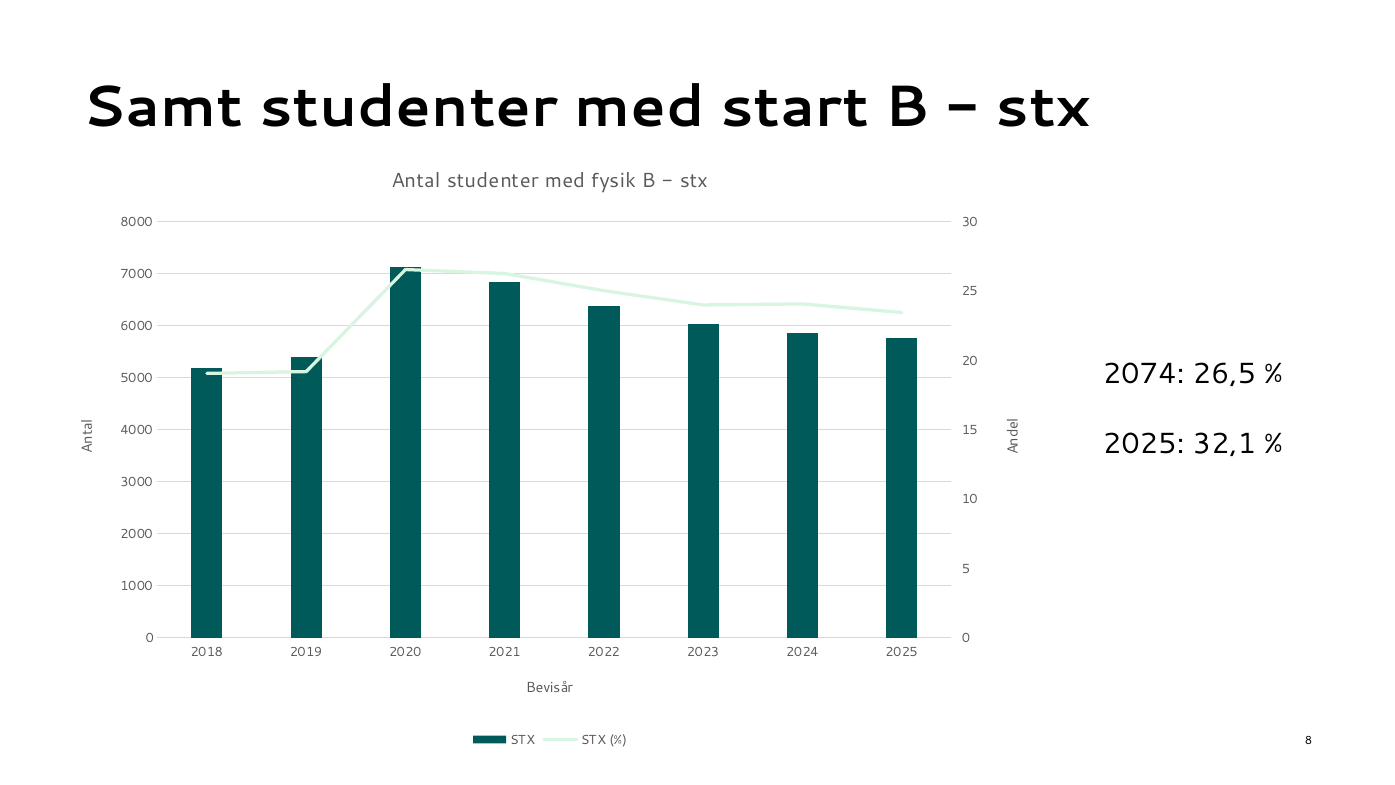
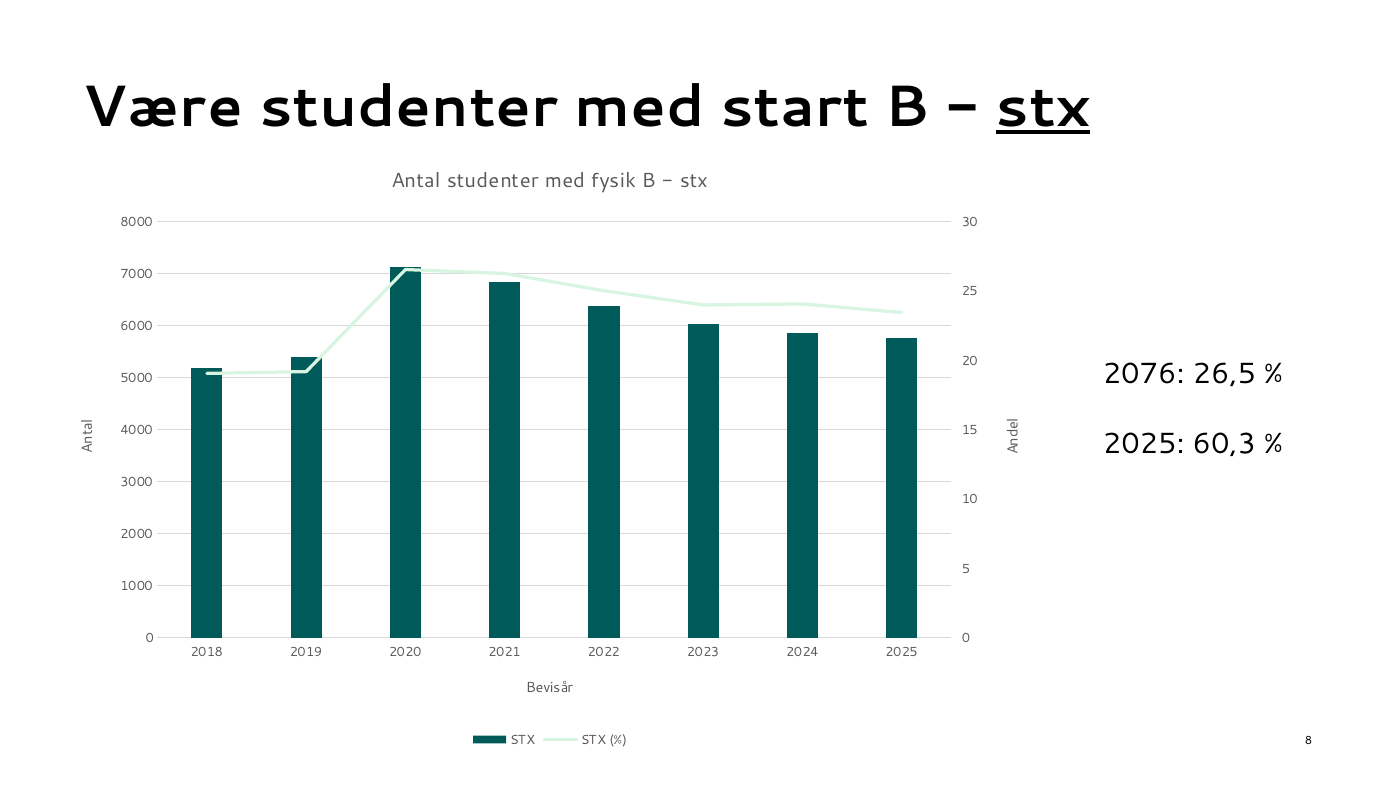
Samt: Samt -> Være (163, 107)
stx underline: none -> present (1043, 107)
2074: 2074 -> 2076 (1144, 374)
32,1: 32,1 -> 60,3 (1224, 443)
